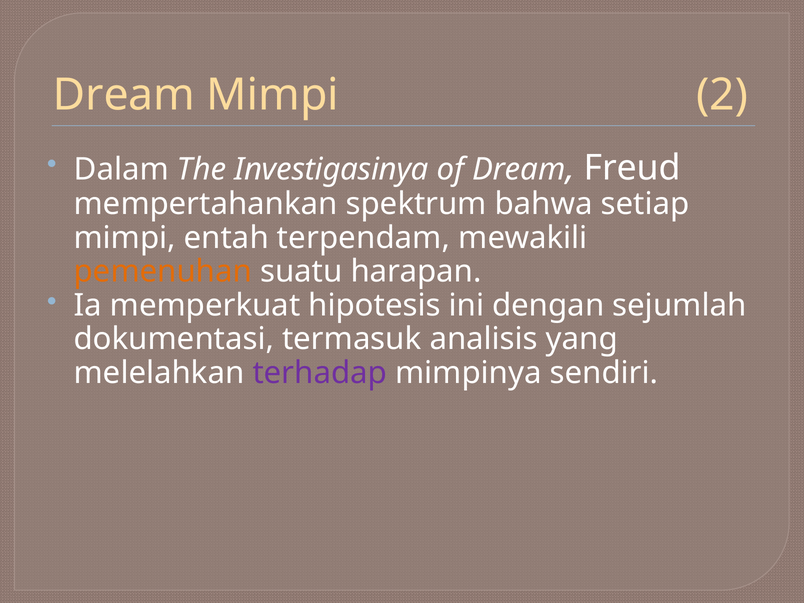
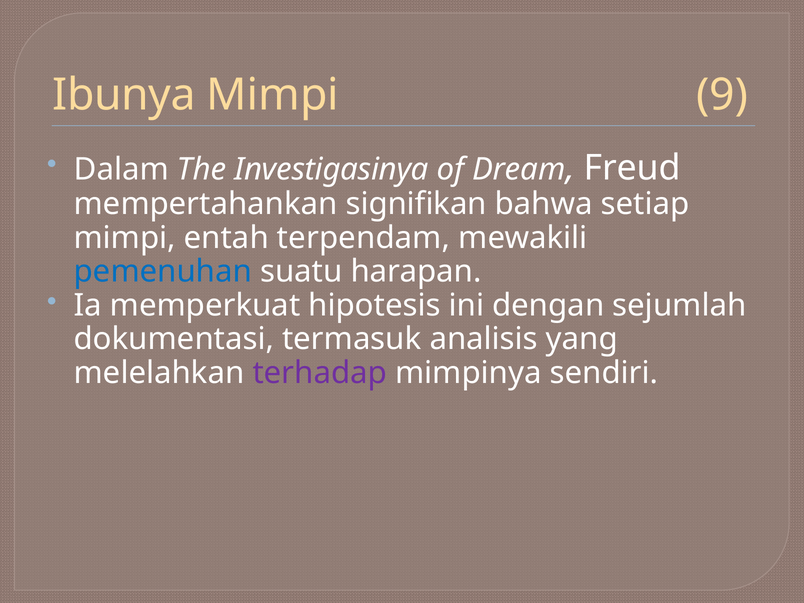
Dream: Dream -> Ibunya (124, 95)
2: 2 -> 9 (722, 95)
spektrum: spektrum -> signifikan (416, 204)
pemenuhan colour: orange -> blue (163, 272)
